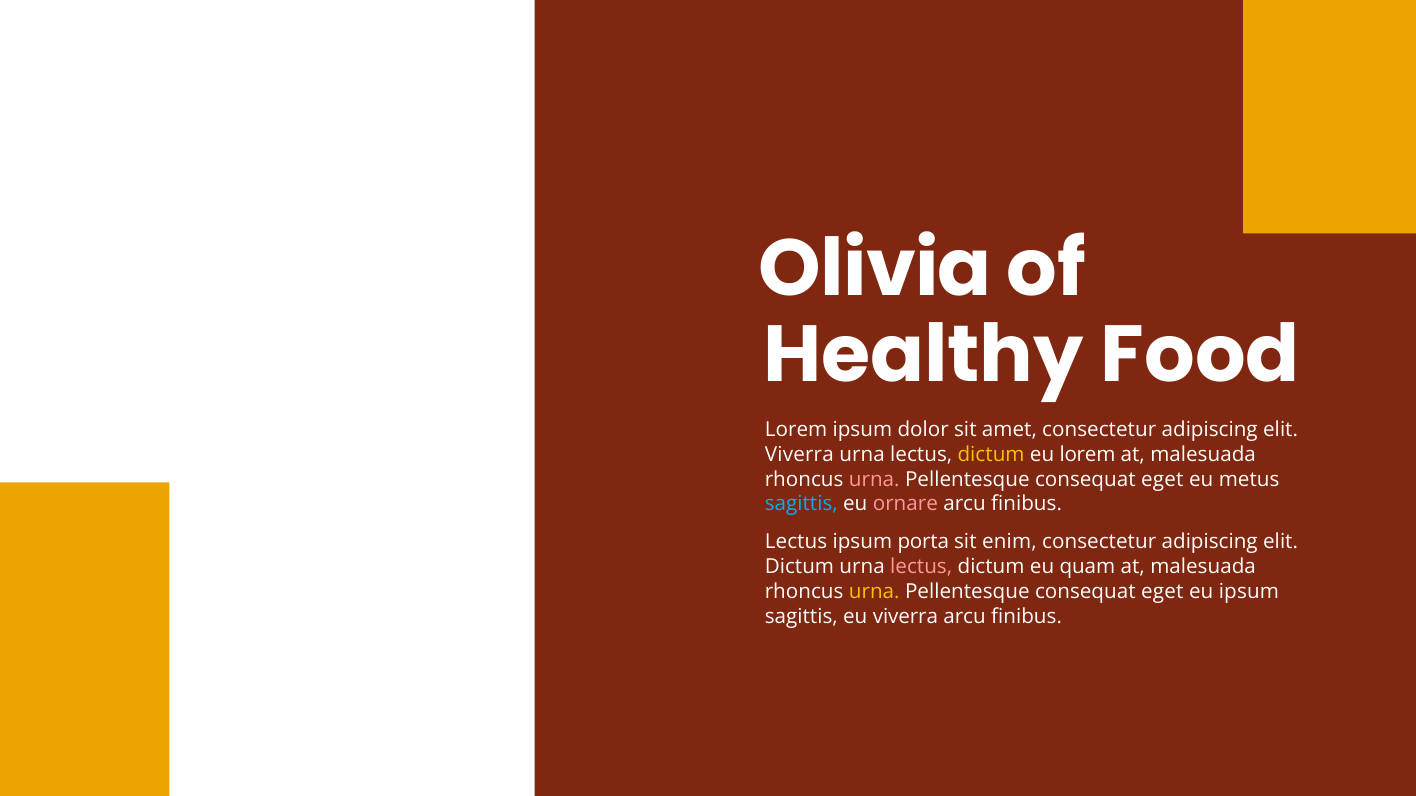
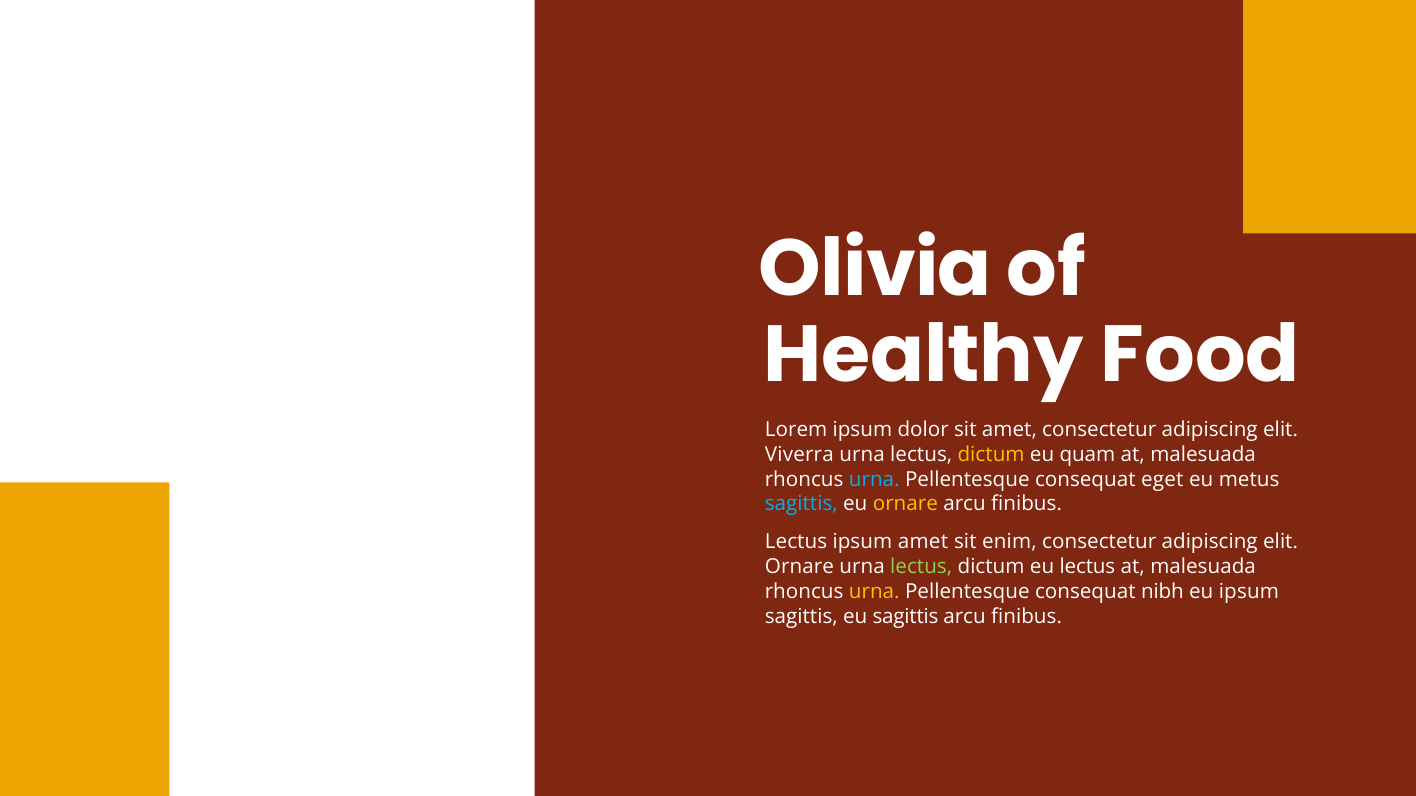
eu lorem: lorem -> quam (1087, 455)
urna colour: pink -> light blue (874, 480)
ornare colour: pink -> yellow (905, 504)
ipsum porta: porta -> amet (923, 542)
Dictum: Dictum -> Ornare (799, 567)
lectus colour: pink -> light green (921, 567)
eu quam: quam -> lectus (1087, 567)
eget: eget -> nibh (1163, 592)
eu viverra: viverra -> sagittis (905, 617)
